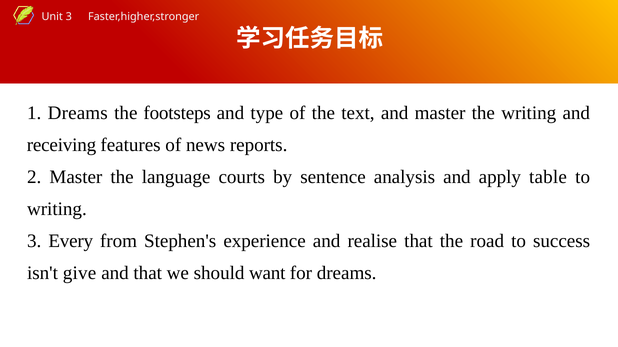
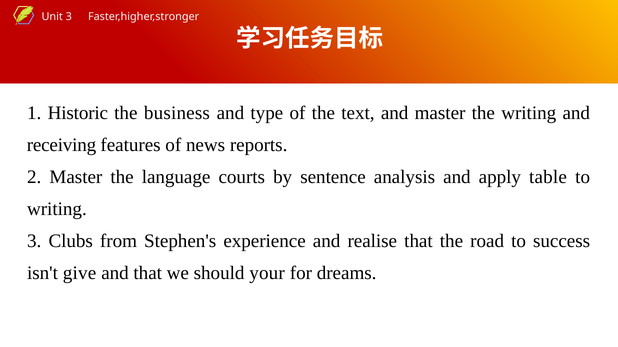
1 Dreams: Dreams -> Historic (78, 113)
footsteps: footsteps -> business (177, 113)
Every: Every -> Clubs (71, 241)
want: want -> your (267, 273)
